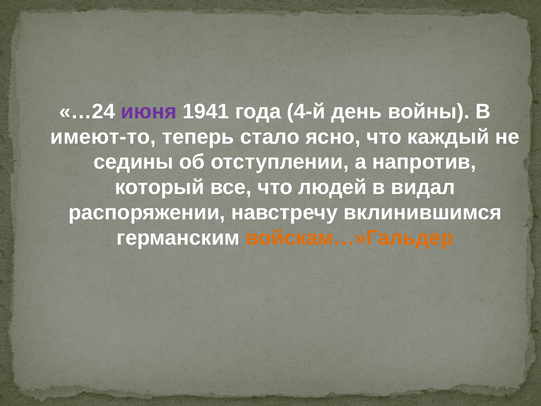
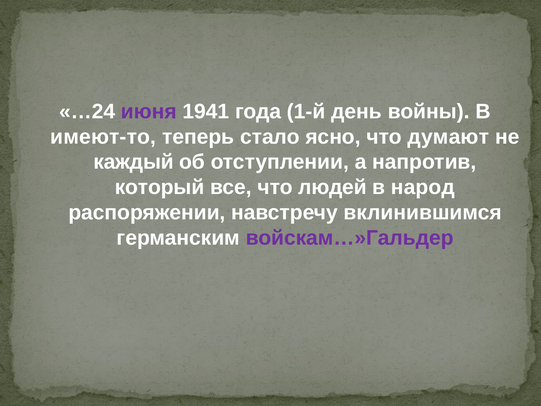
4-й: 4-й -> 1-й (306, 111)
каждый: каждый -> думают (448, 137)
седины: седины -> каждый (134, 162)
видал: видал -> народ (423, 187)
войскам…»Гальдер colour: orange -> purple (350, 238)
